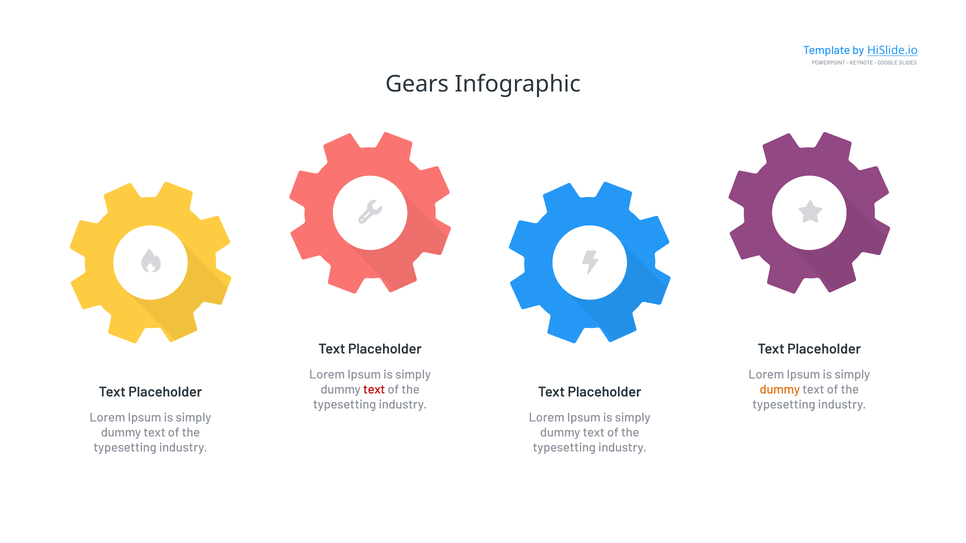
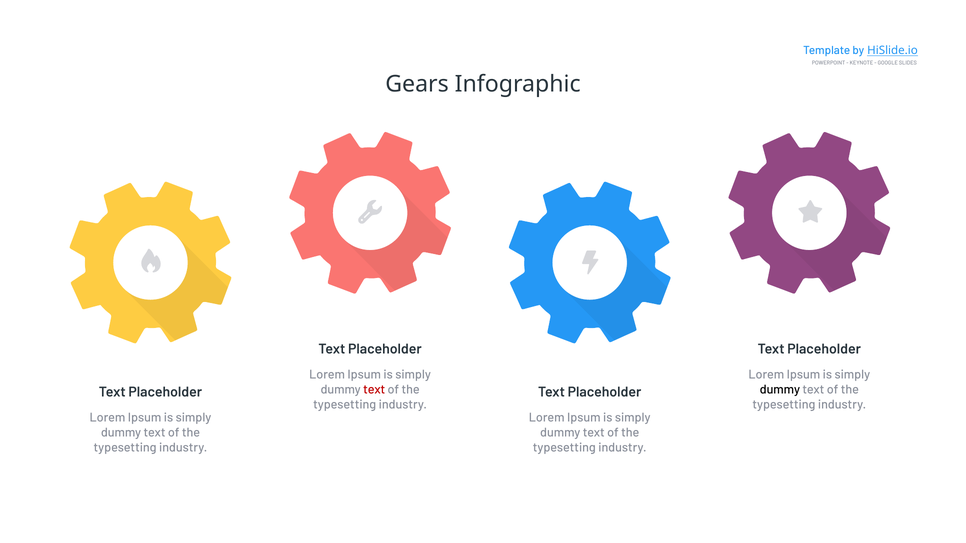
dummy colour: orange -> black (780, 390)
